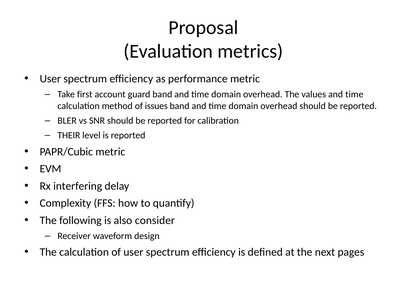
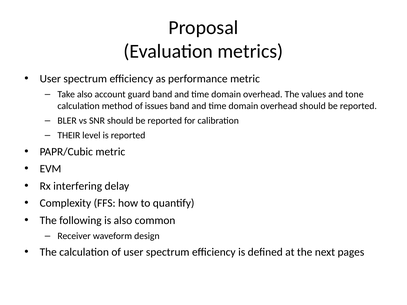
Take first: first -> also (85, 95)
values and time: time -> tone (354, 95)
consider: consider -> common (155, 221)
